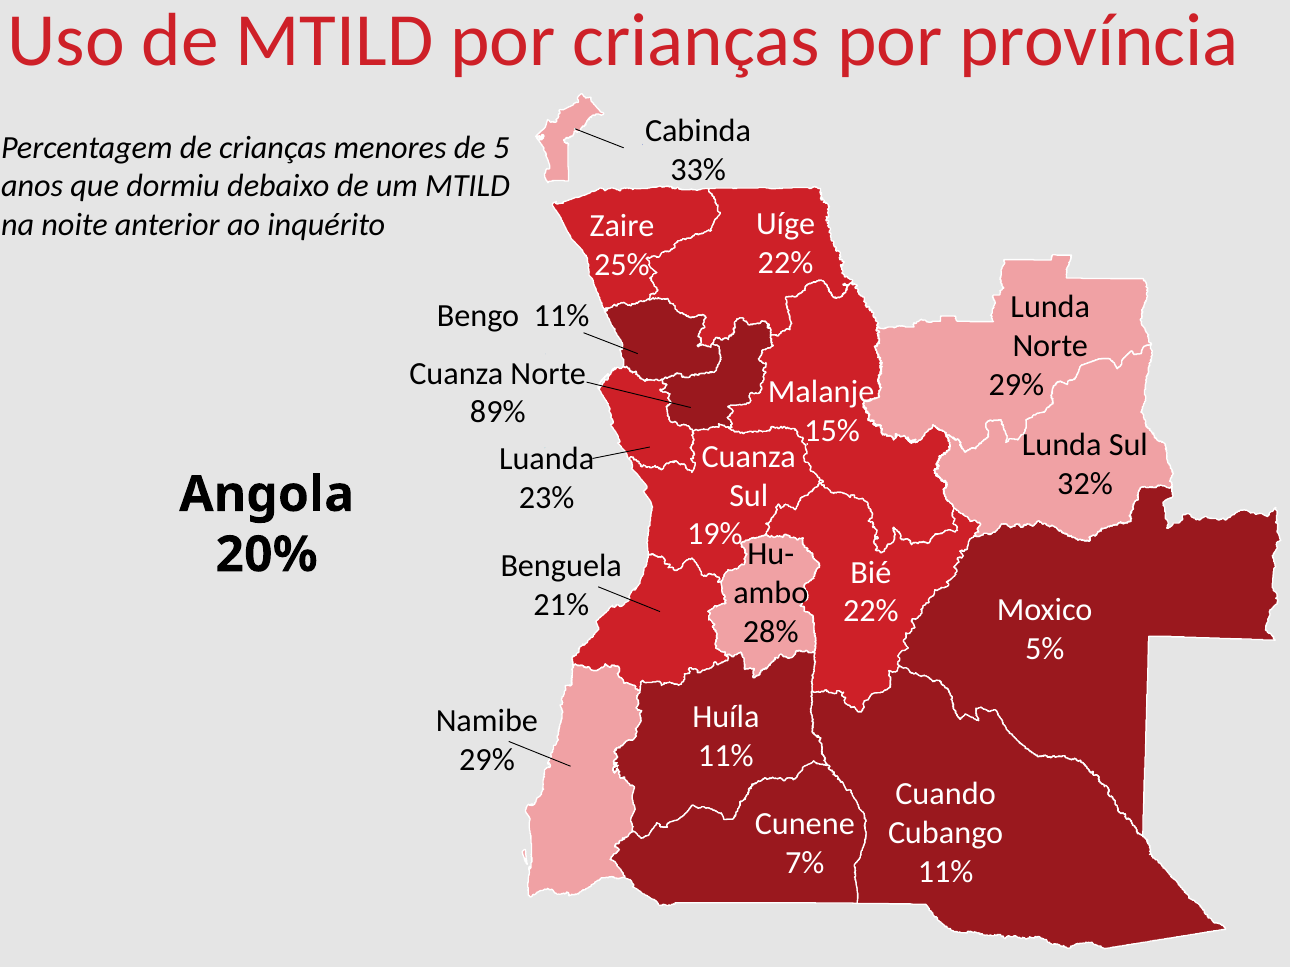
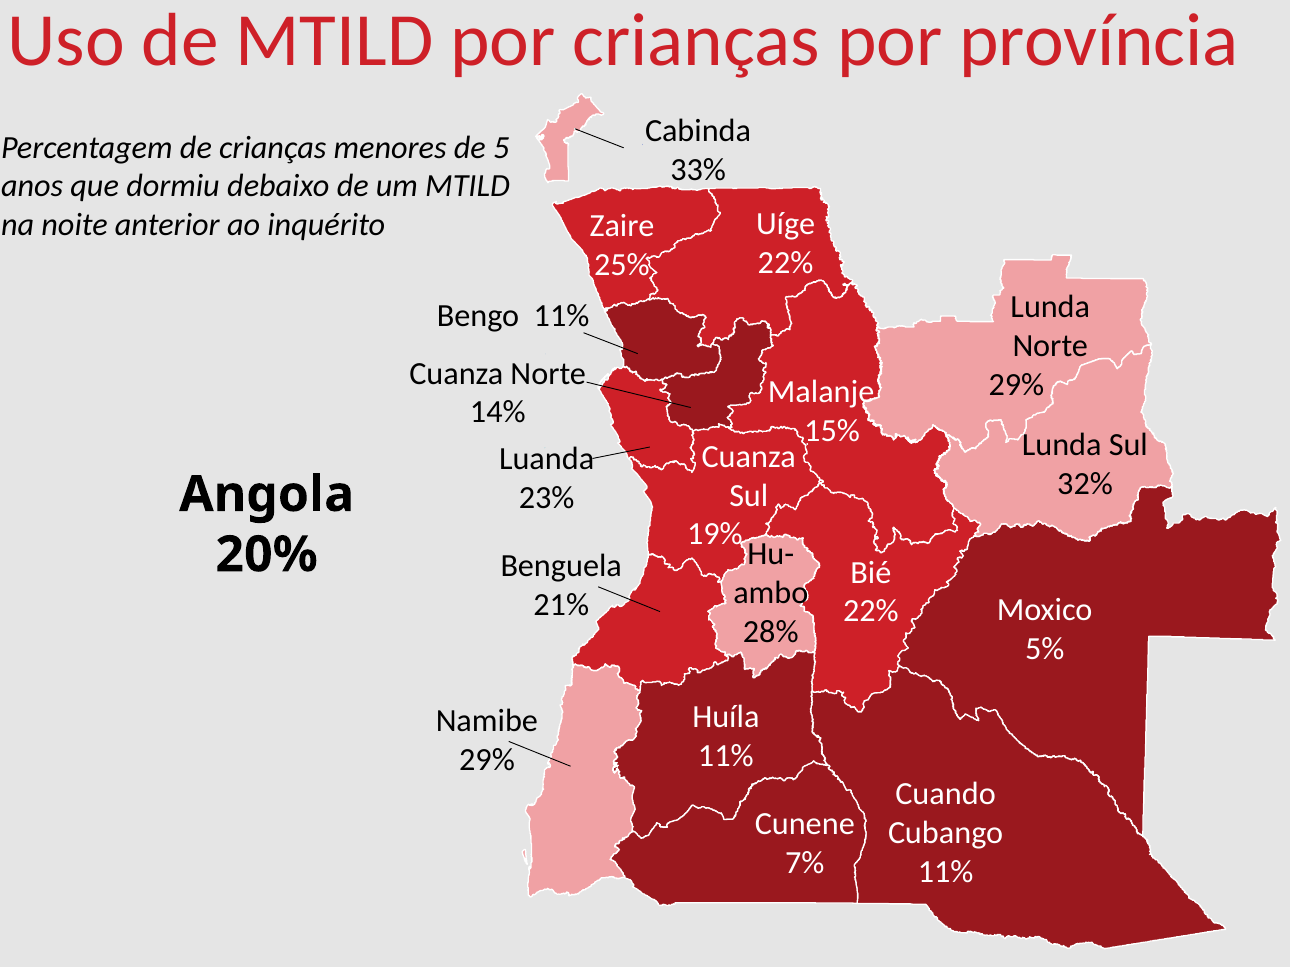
89%: 89% -> 14% (498, 413)
